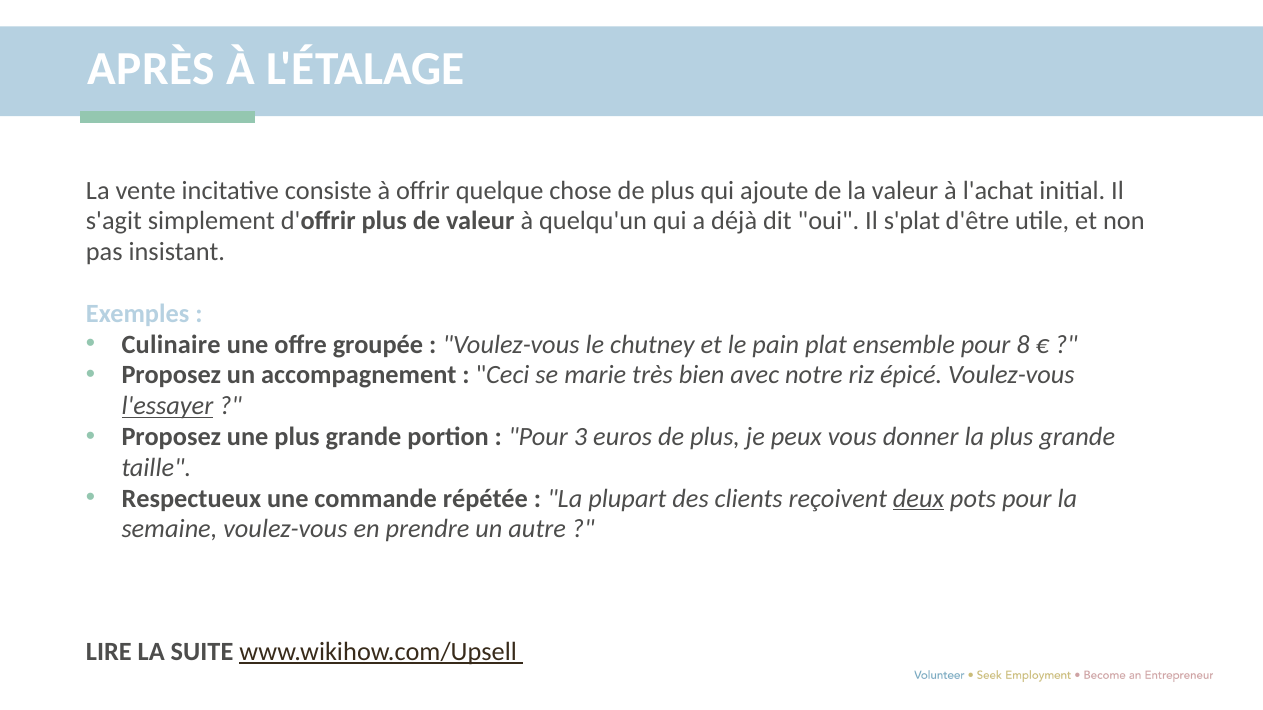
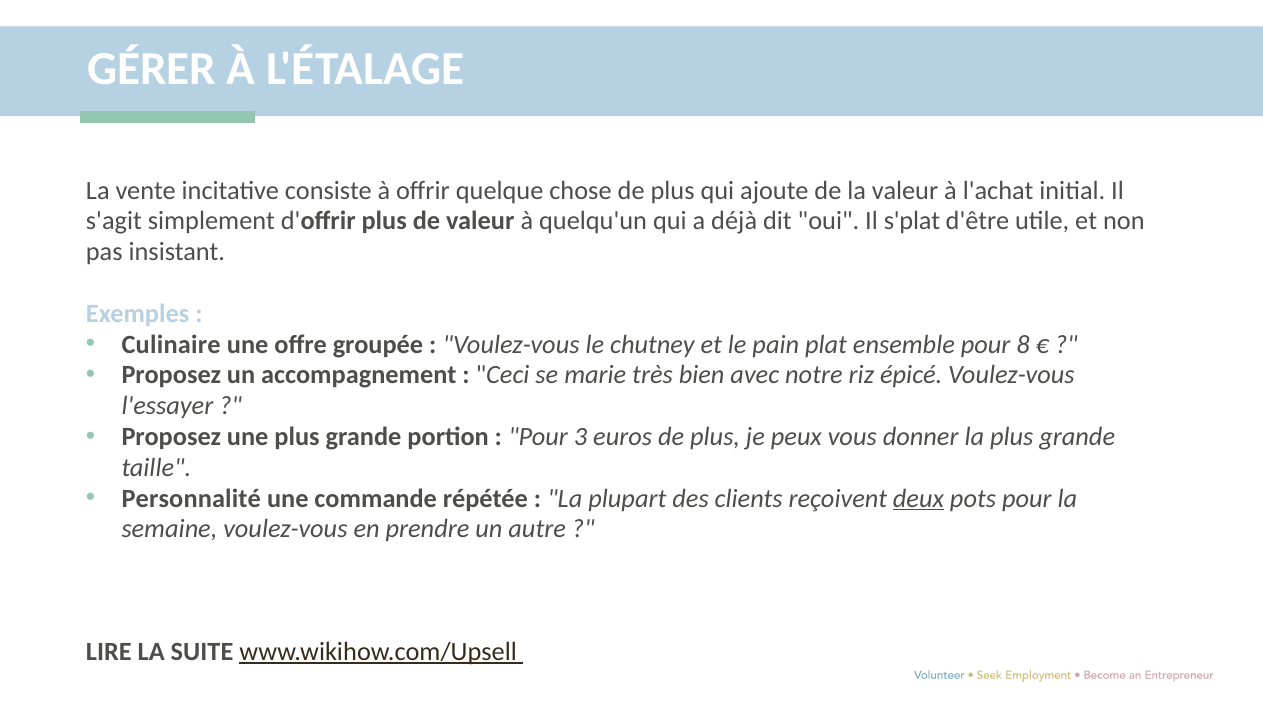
APRÈS: APRÈS -> GÉRER (152, 69)
l'essayer underline: present -> none (167, 406)
Respectueux: Respectueux -> Personnalité (191, 499)
